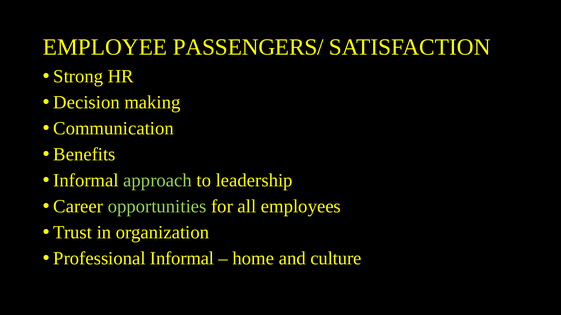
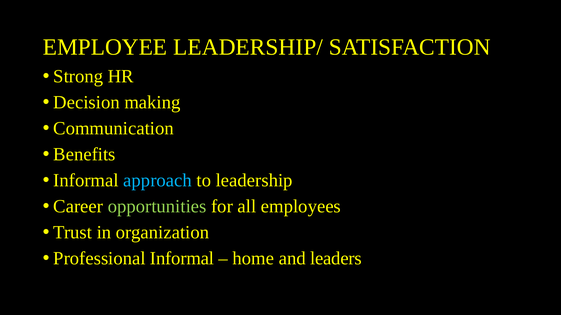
PASSENGERS/: PASSENGERS/ -> LEADERSHIP/ (248, 47)
approach colour: light green -> light blue (158, 181)
culture: culture -> leaders (336, 259)
